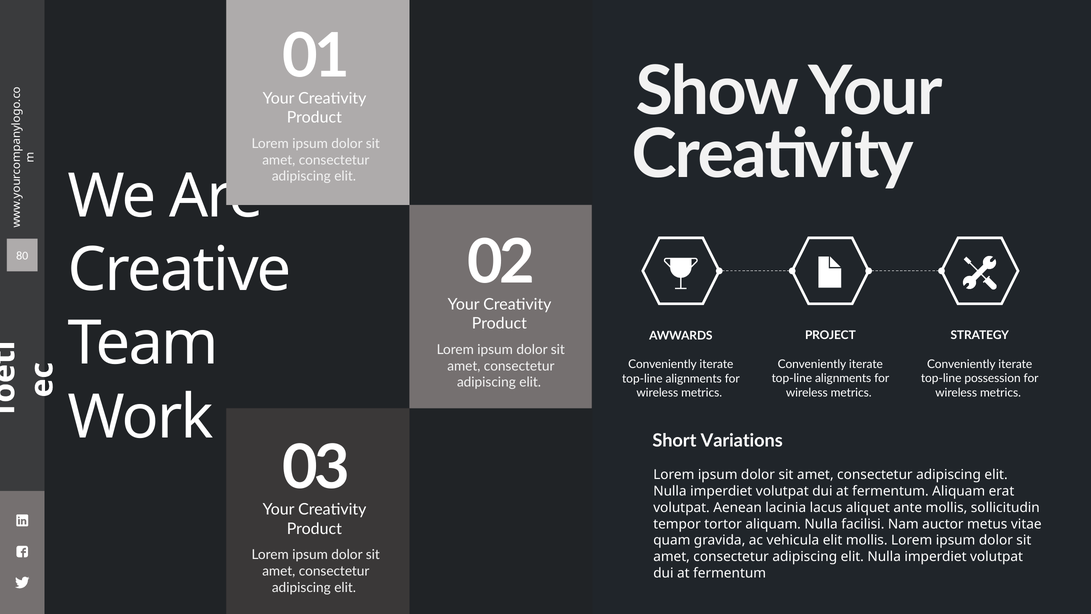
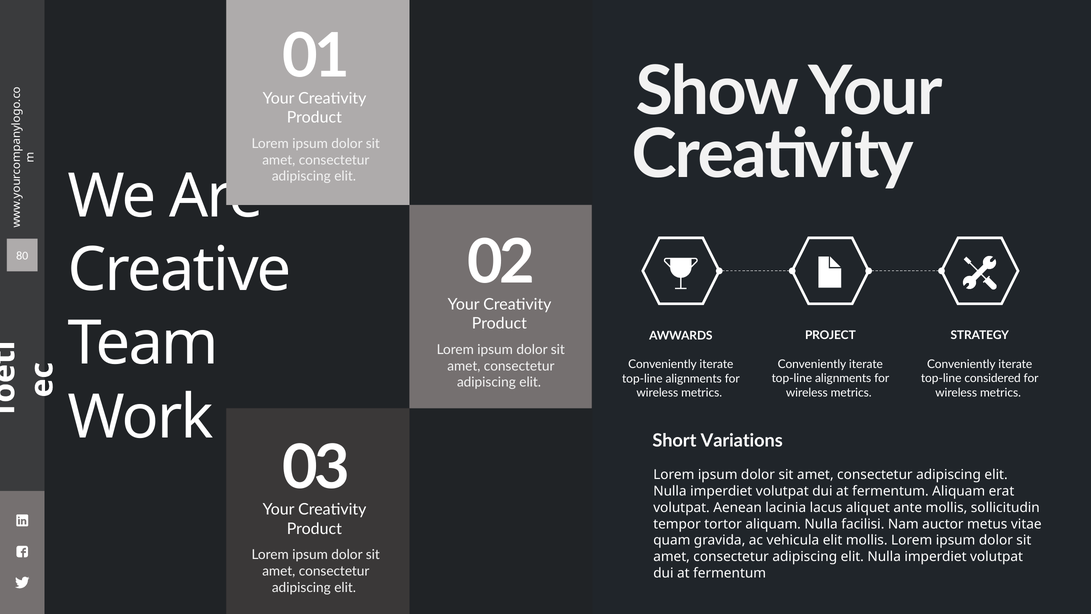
possession: possession -> considered (993, 378)
